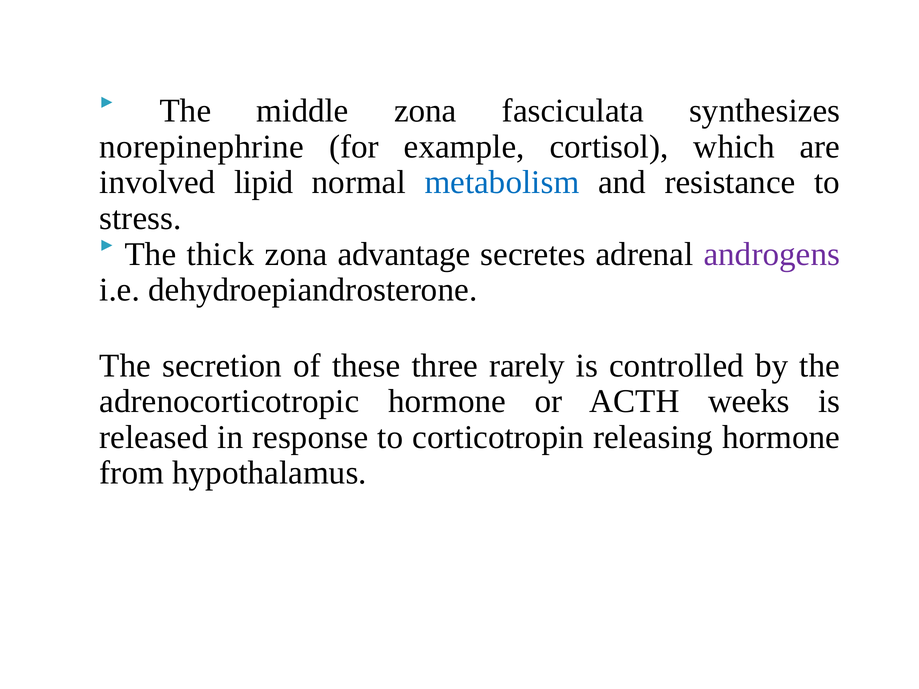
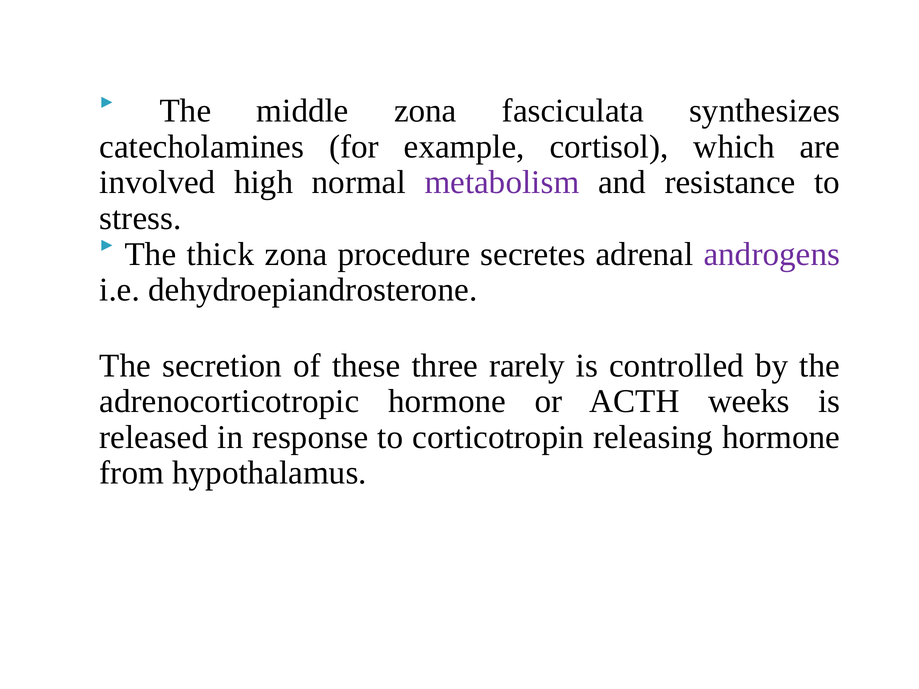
norepinephrine: norepinephrine -> catecholamines (202, 147)
lipid: lipid -> high (264, 183)
metabolism colour: blue -> purple (502, 183)
advantage: advantage -> procedure (404, 254)
